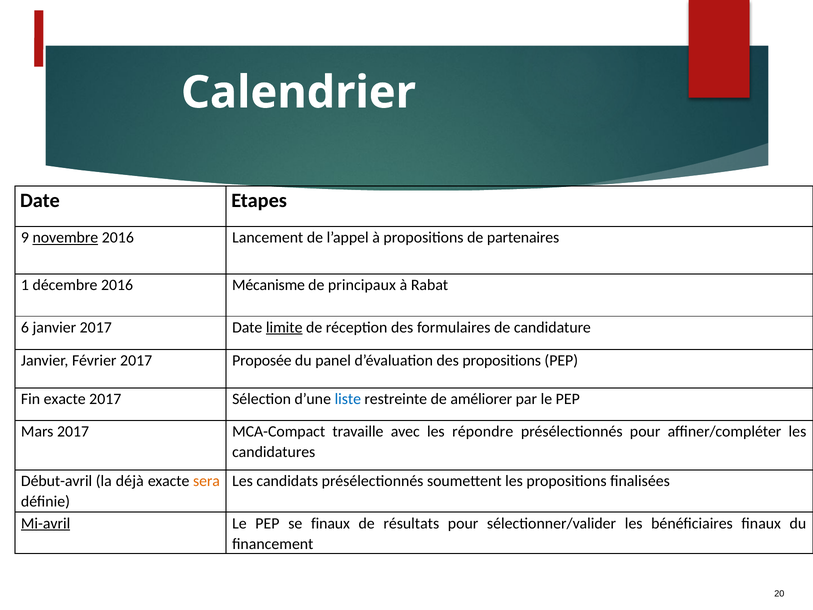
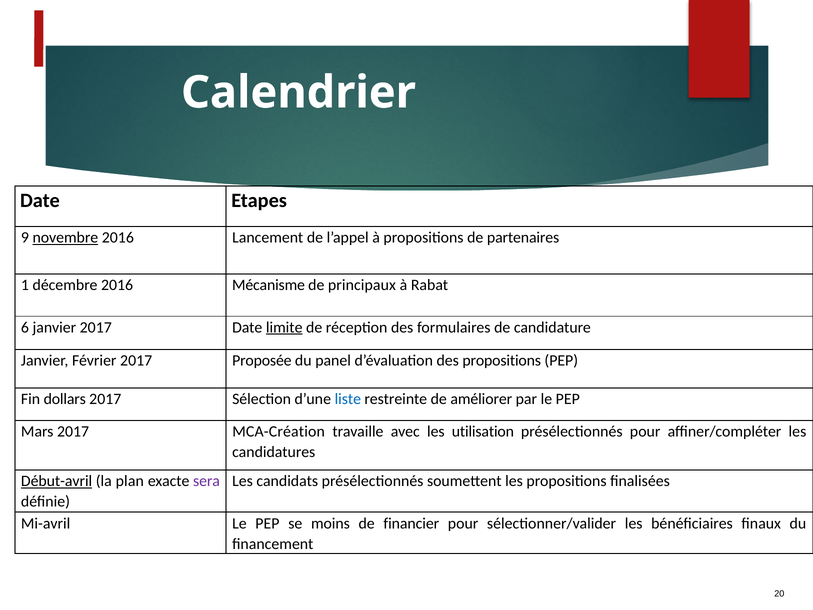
Fin exacte: exacte -> dollars (65, 399)
MCA-Compact: MCA-Compact -> MCA-Création (279, 431)
répondre: répondre -> utilisation (483, 431)
Début-avril underline: none -> present (57, 481)
déjà: déjà -> plan (130, 481)
sera colour: orange -> purple (206, 481)
Mi-avril underline: present -> none (46, 523)
se finaux: finaux -> moins (330, 523)
résultats: résultats -> financier (411, 523)
